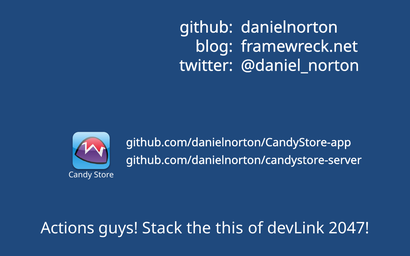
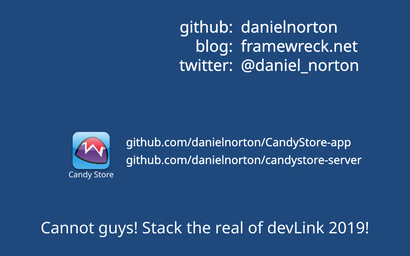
Actions: Actions -> Cannot (67, 228)
this: this -> real (229, 228)
2047: 2047 -> 2019 (349, 228)
